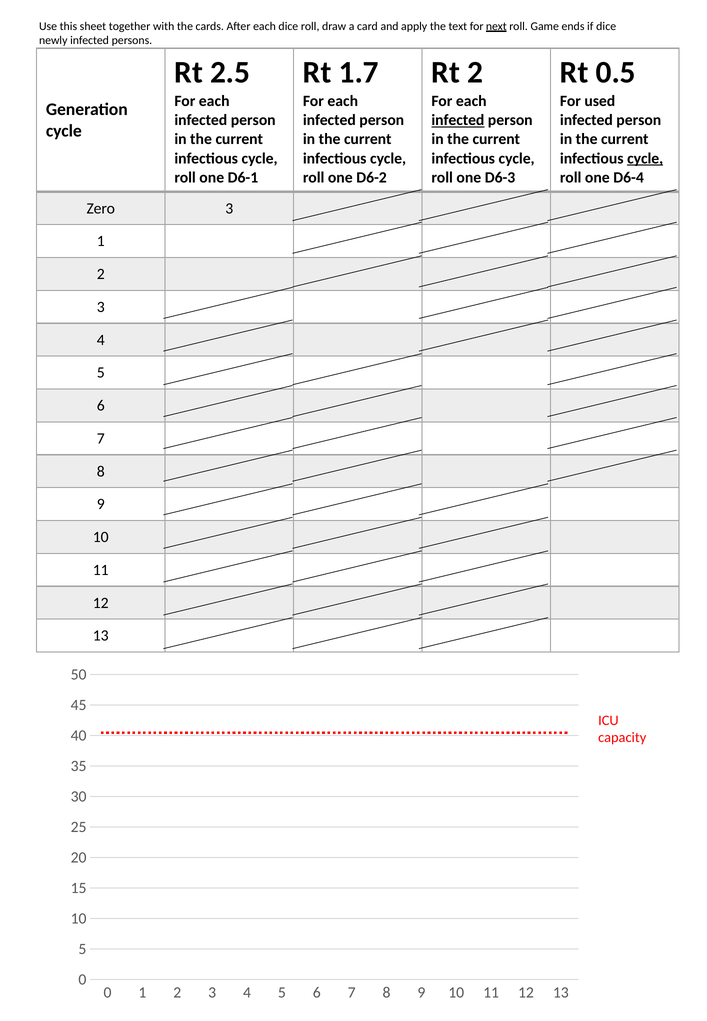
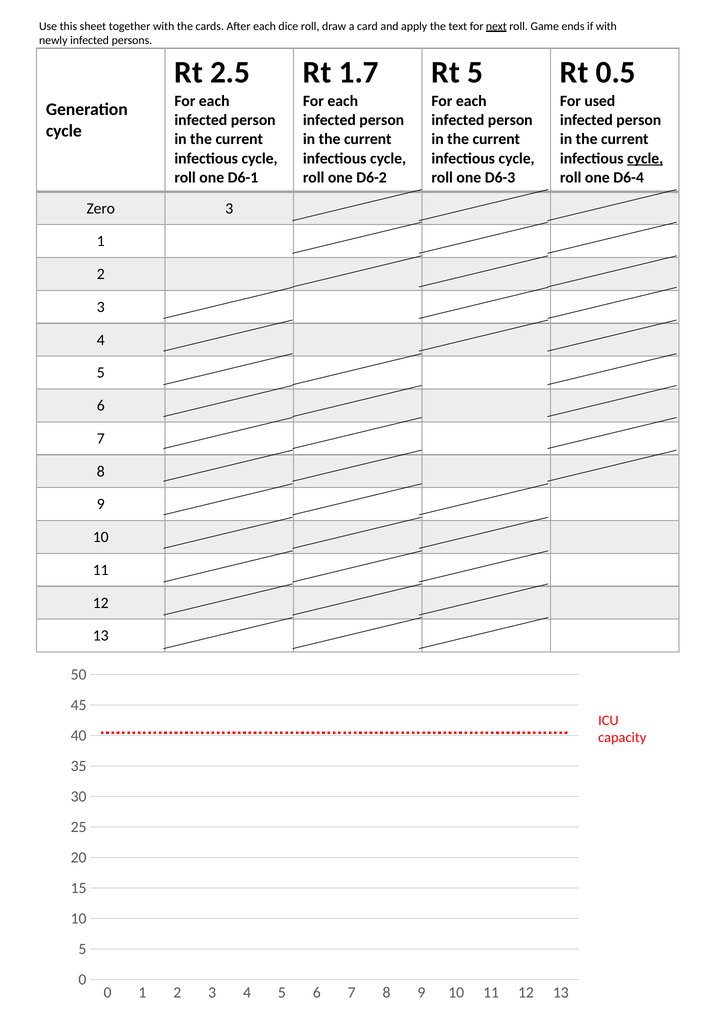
if dice: dice -> with (606, 26)
Rt 2: 2 -> 5 (475, 72)
infected underline: present -> none (458, 120)
